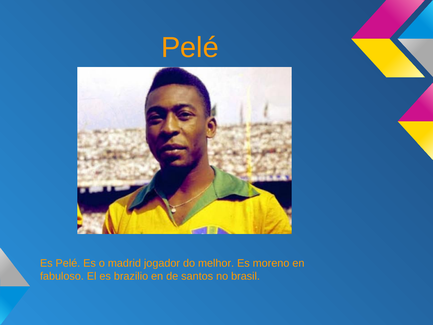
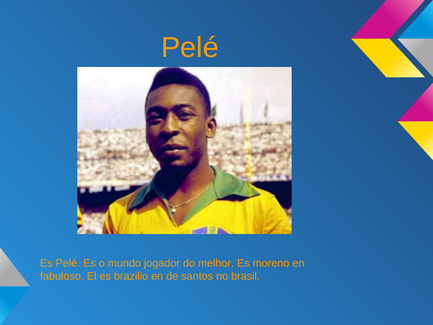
madrid: madrid -> mundo (124, 263)
